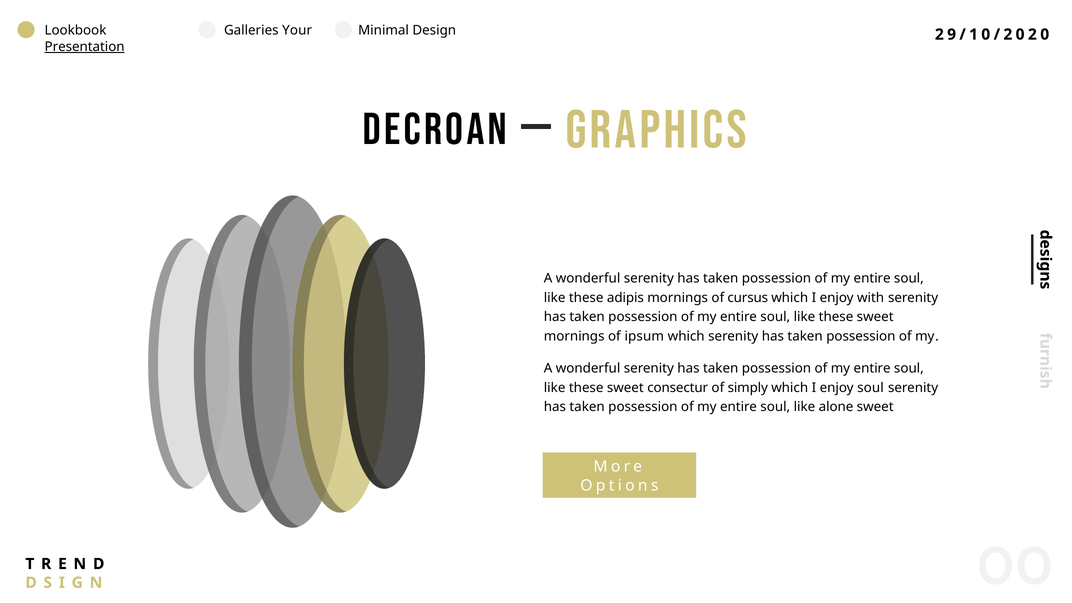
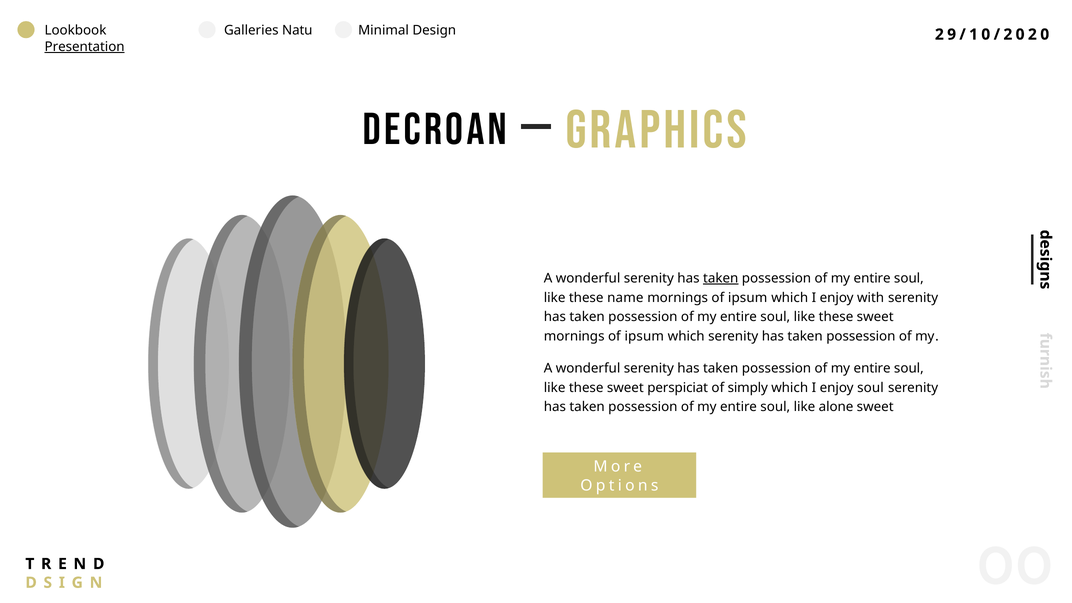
Your: Your -> Natu (297, 31)
taken underline: none -> present (721, 278)
adipis: adipis -> name (625, 298)
cursus: cursus -> ipsum (748, 298)
consectur: consectur -> perspiciat (678, 388)
